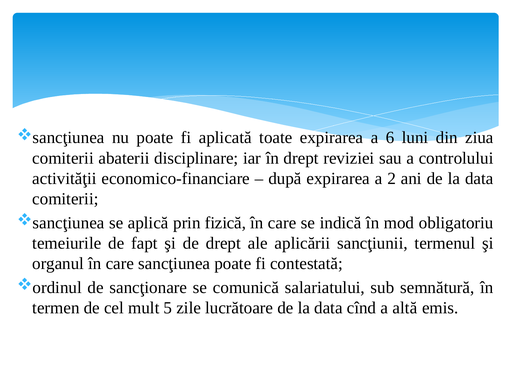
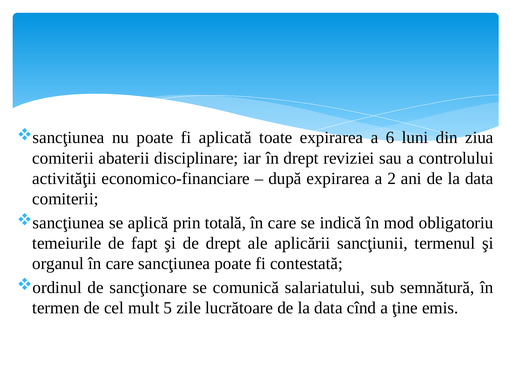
fizică: fizică -> totală (225, 223)
altă: altă -> ţine (405, 308)
